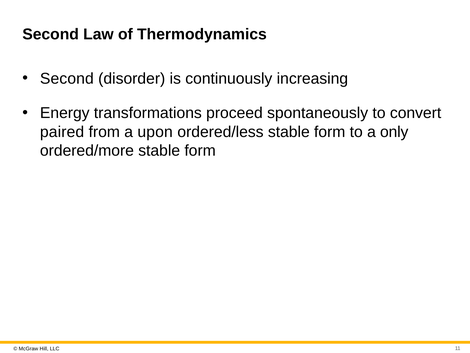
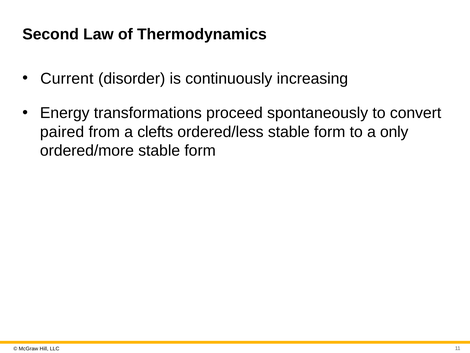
Second: Second -> Current (67, 78)
upon: upon -> clefts (155, 132)
